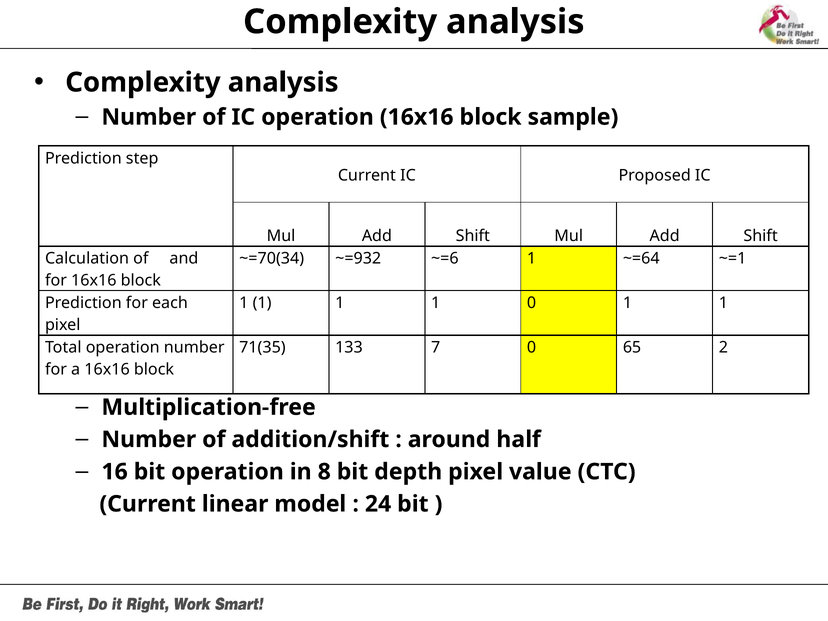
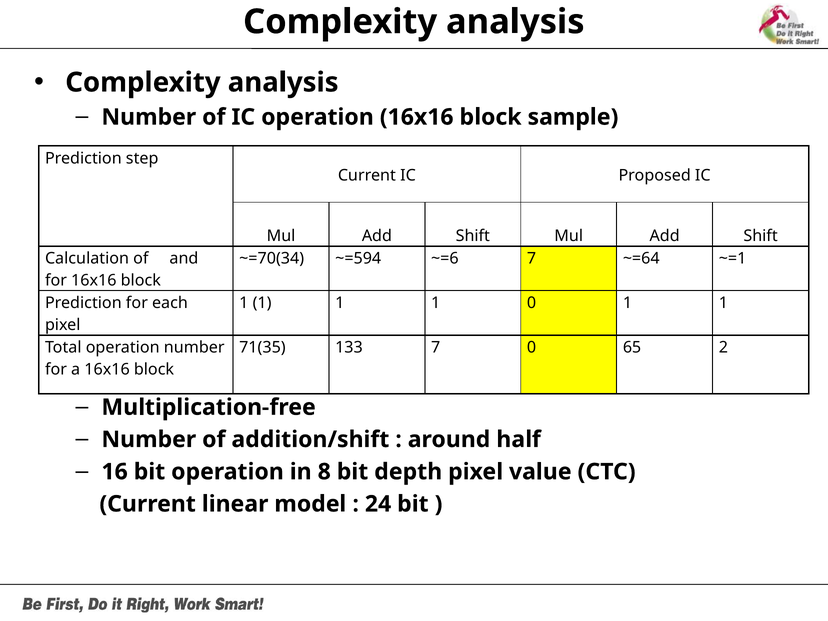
~=932: ~=932 -> ~=594 (358, 259)
~=6 1: 1 -> 7 (532, 259)
